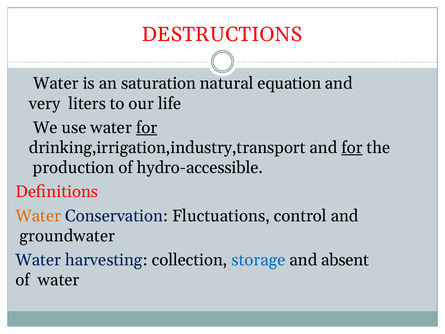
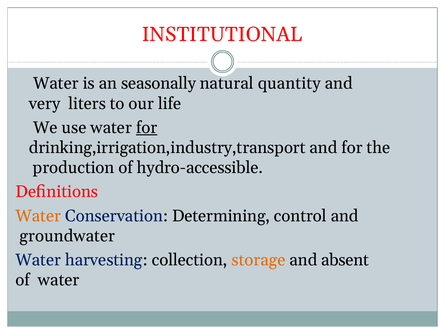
DESTRUCTIONS: DESTRUCTIONS -> INSTITUTIONAL (222, 34)
saturation: saturation -> seasonally (159, 83)
equation: equation -> quantity (289, 83)
for underline: present -> none (352, 148)
Fluctuations: Fluctuations -> Determining (221, 216)
storage colour: blue -> orange (258, 260)
